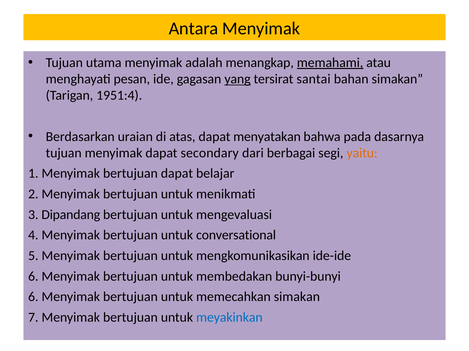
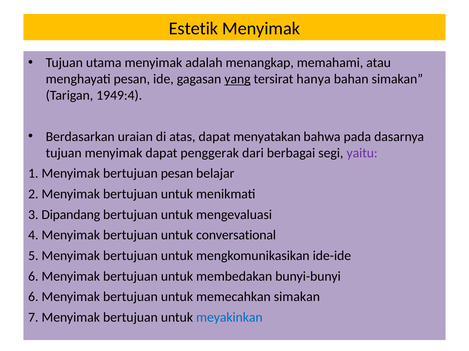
Antara: Antara -> Estetik (194, 29)
memahami underline: present -> none (330, 63)
santai: santai -> hanya (314, 79)
1951:4: 1951:4 -> 1949:4 (119, 96)
secondary: secondary -> penggerak (210, 153)
yaitu colour: orange -> purple (362, 153)
bertujuan dapat: dapat -> pesan (177, 174)
